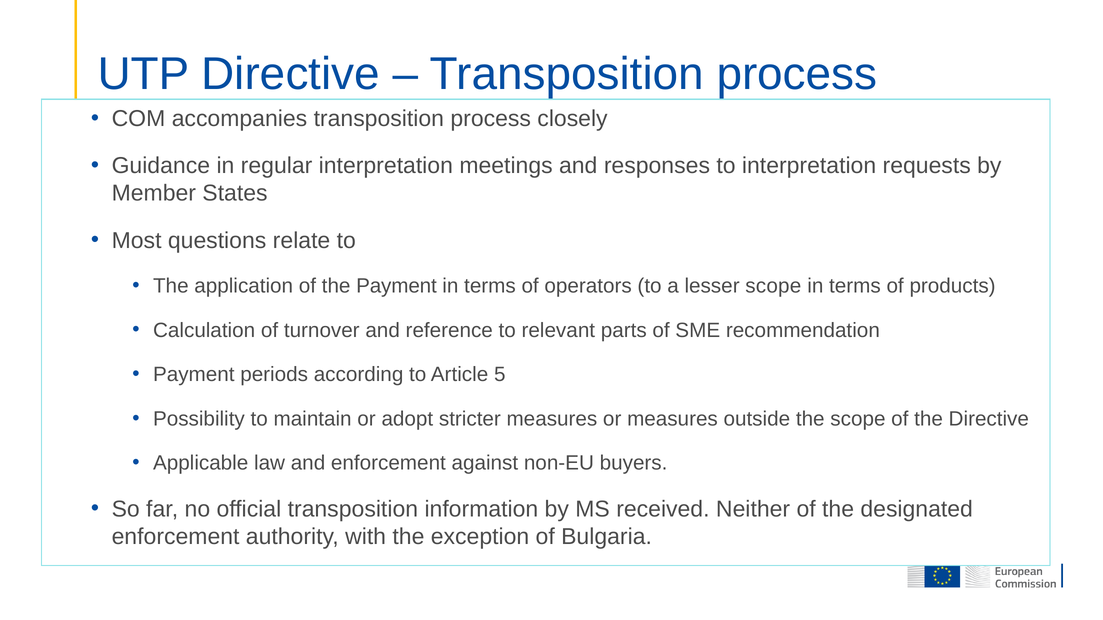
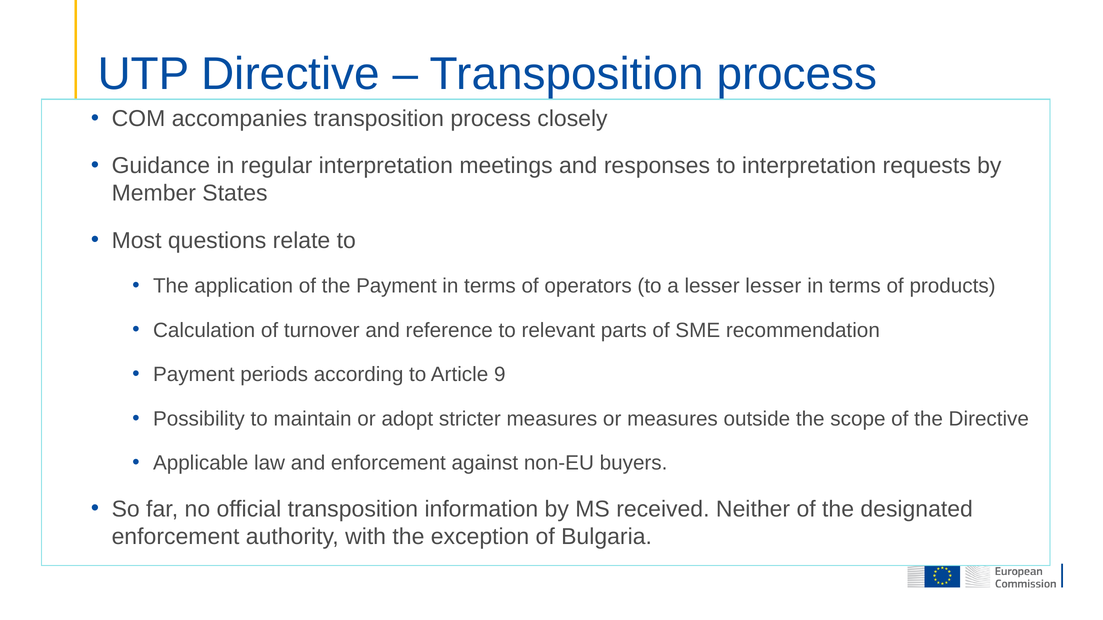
lesser scope: scope -> lesser (773, 286)
5: 5 -> 9 (500, 375)
